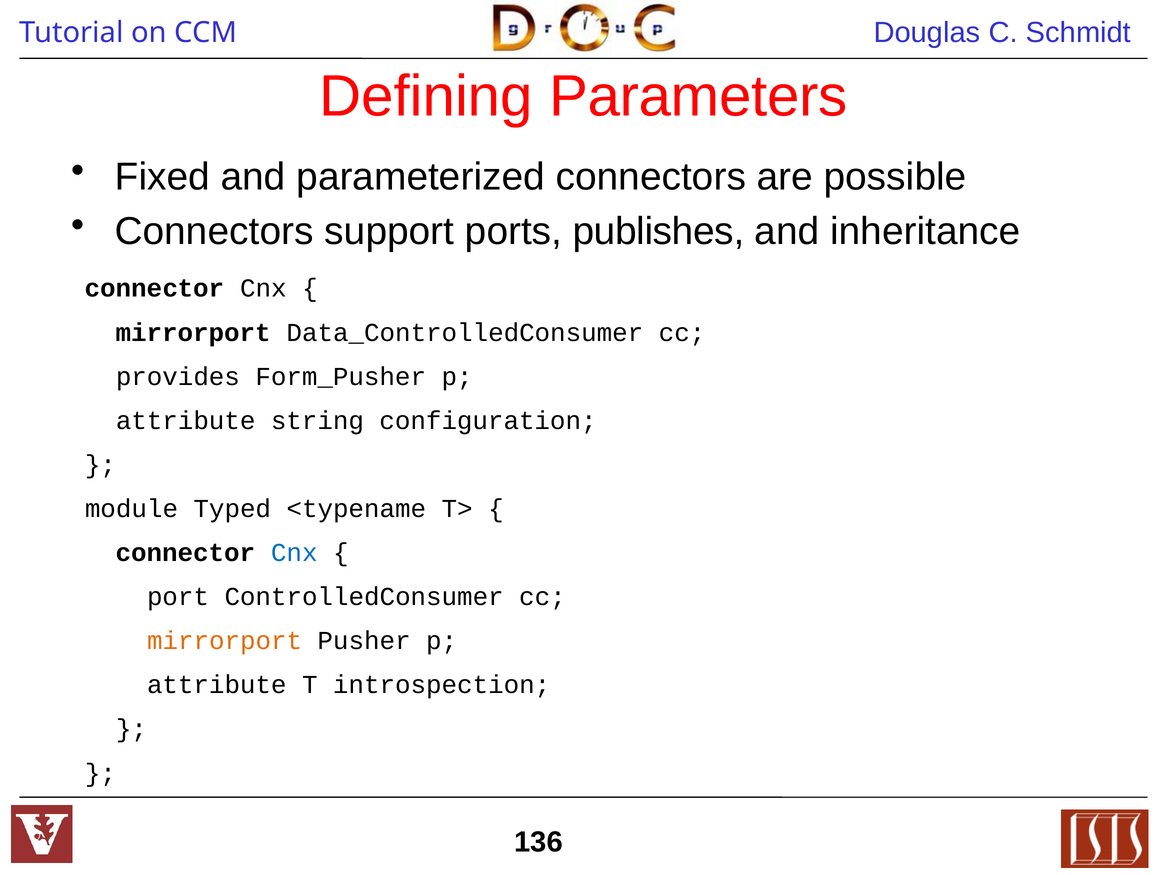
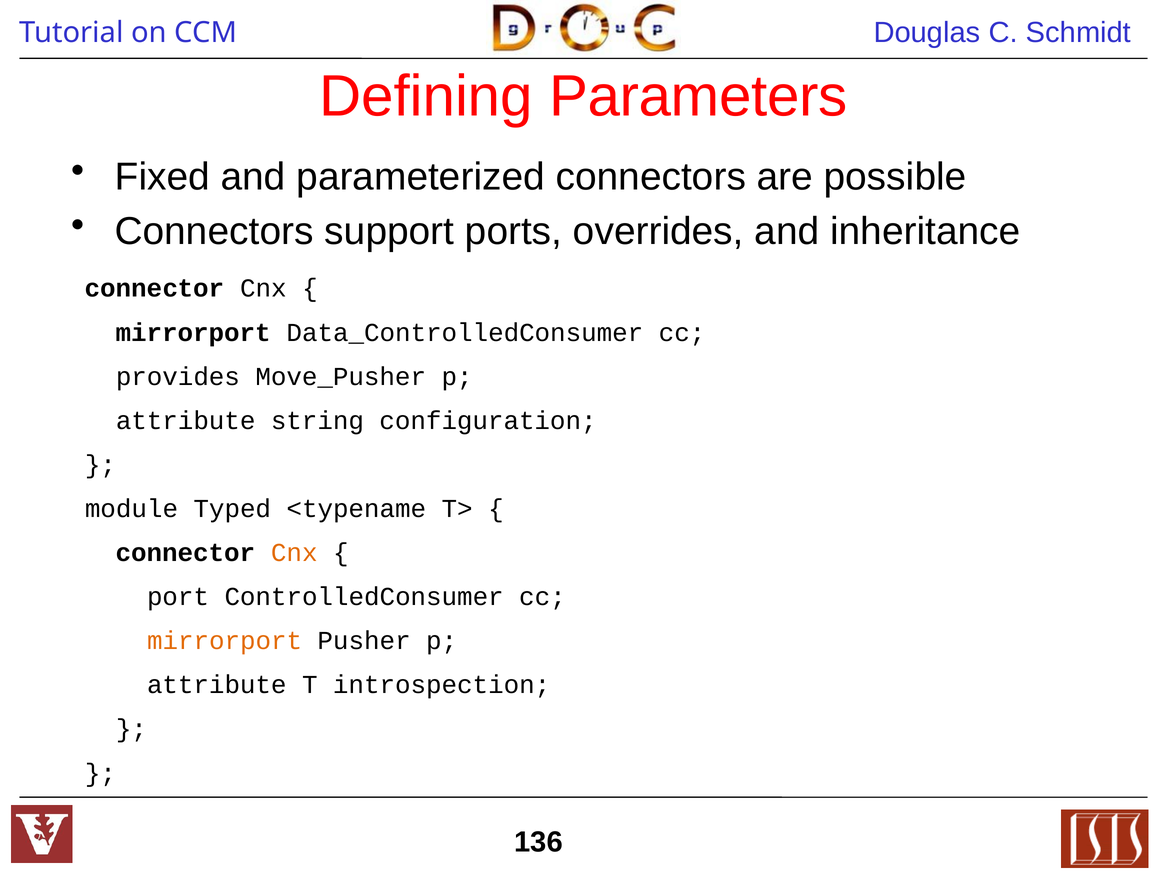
publishes: publishes -> overrides (658, 232)
Form_Pusher: Form_Pusher -> Move_Pusher (341, 377)
Cnx colour: blue -> orange (294, 553)
